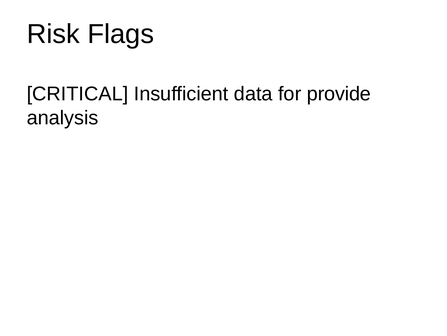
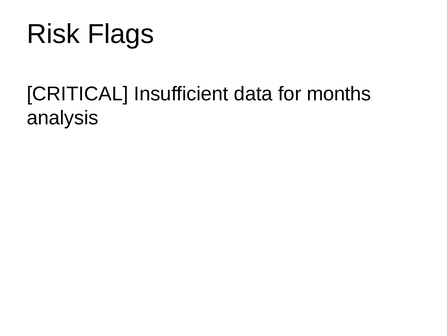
provide: provide -> months (339, 94)
